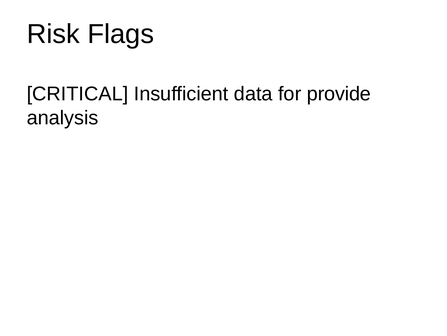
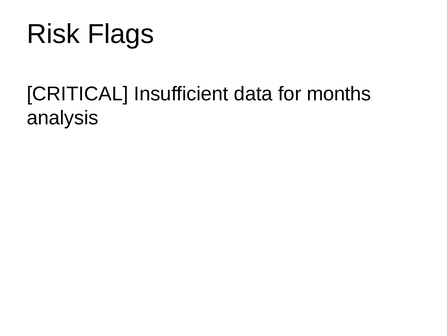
provide: provide -> months (339, 94)
